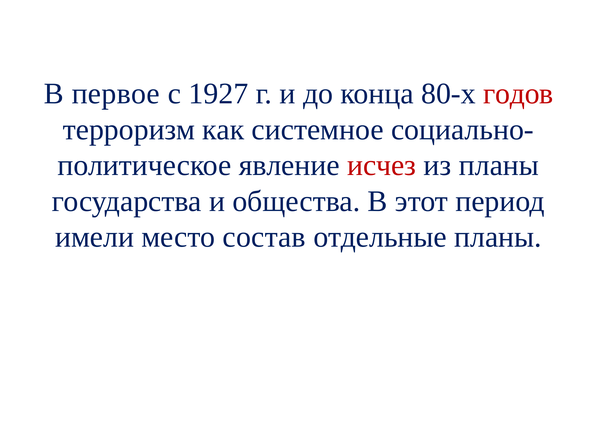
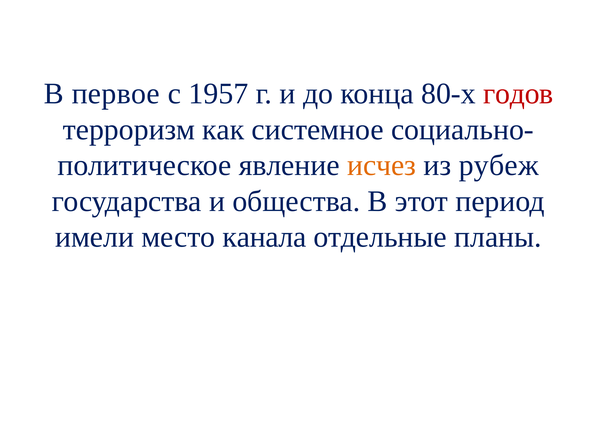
1927: 1927 -> 1957 (218, 94)
исчез colour: red -> orange (382, 165)
из планы: планы -> рубеж (499, 165)
состав: состав -> канала (264, 237)
